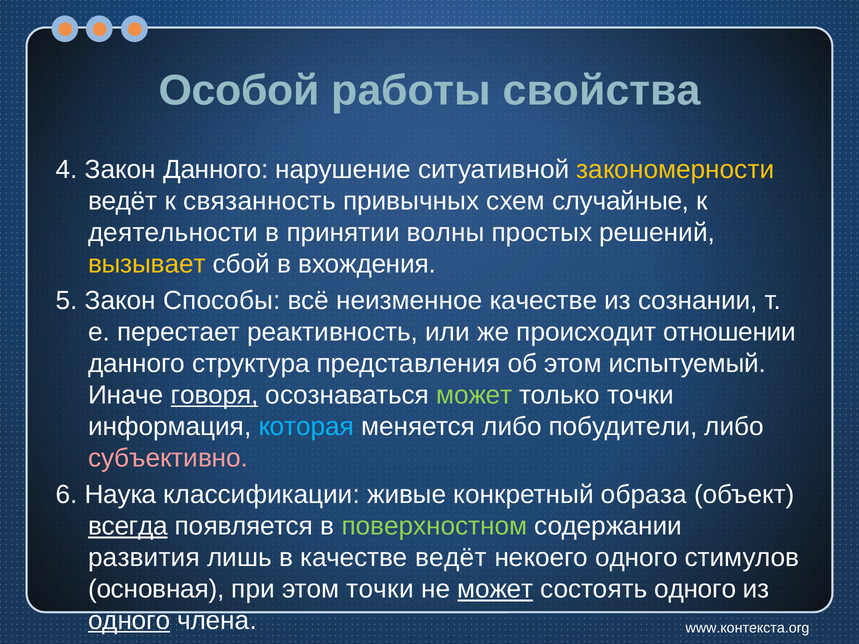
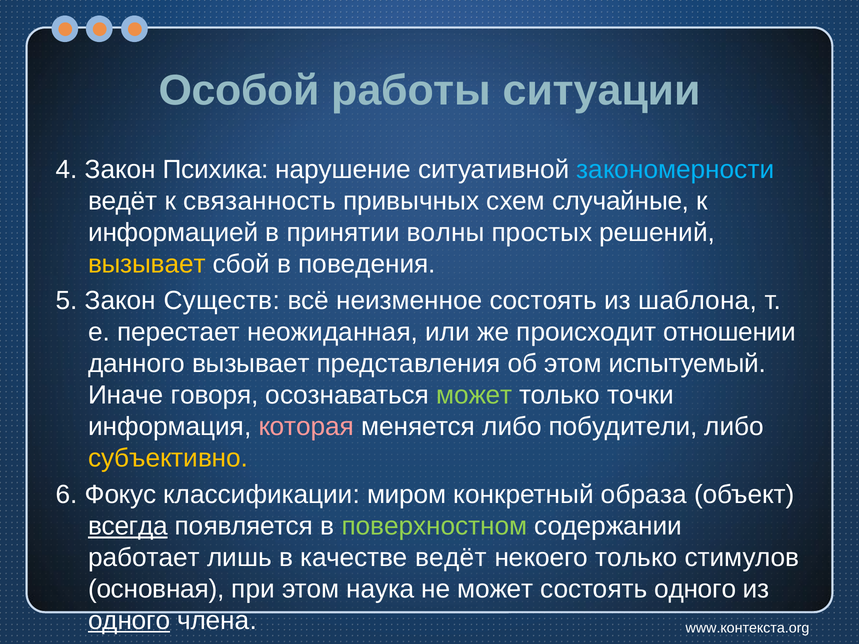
свойства: свойства -> ситуации (602, 91)
Закон Данного: Данного -> Психика (216, 170)
закономерности colour: yellow -> light blue (675, 170)
деятельности: деятельности -> информацией (173, 233)
вхождения: вхождения -> поведения (367, 264)
Способы: Способы -> Существ (222, 301)
неизменное качестве: качестве -> состоять (543, 301)
сознании: сознании -> шаблона (698, 301)
реактивность: реактивность -> неожиданная (333, 332)
данного структура: структура -> вызывает (251, 364)
говоря underline: present -> none (215, 395)
которая colour: light blue -> pink (306, 427)
субъективно colour: pink -> yellow (168, 458)
Наука: Наука -> Фокус (121, 495)
живые: живые -> миром (407, 495)
развития: развития -> работает (144, 558)
некоего одного: одного -> только (636, 558)
этом точки: точки -> наука (380, 589)
может underline: present -> none (495, 589)
